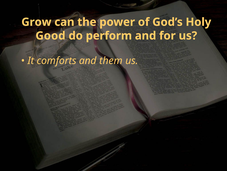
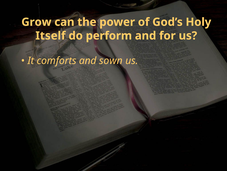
Good: Good -> Itself (50, 36)
them: them -> sown (111, 60)
